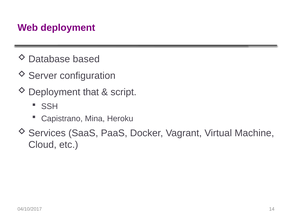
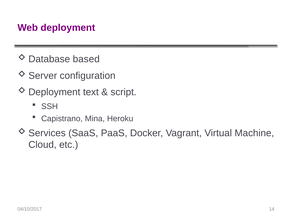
that: that -> text (91, 92)
